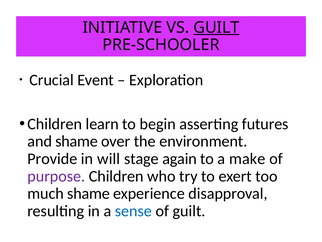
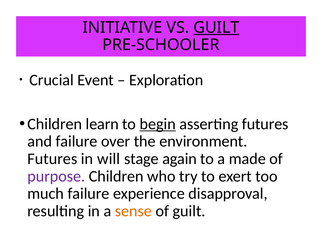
begin underline: none -> present (158, 124)
and shame: shame -> failure (77, 141)
Provide: Provide -> Futures (52, 158)
make: make -> made (247, 158)
much shame: shame -> failure (88, 193)
sense colour: blue -> orange (133, 211)
